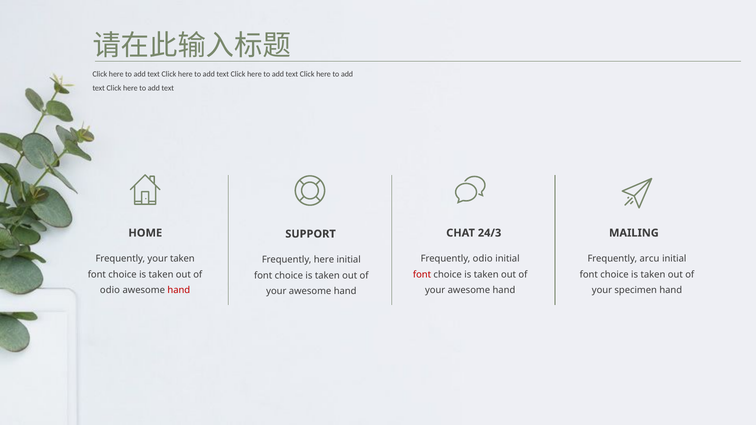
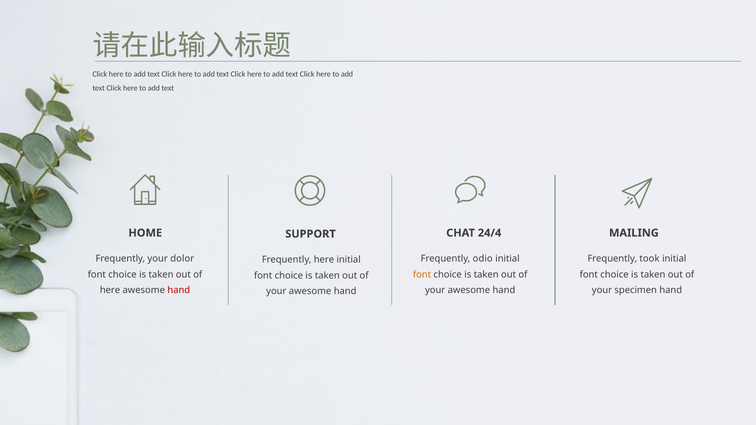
24/3: 24/3 -> 24/4 (490, 233)
your taken: taken -> dolor (182, 259)
arcu: arcu -> took (650, 259)
font colour: red -> orange (422, 275)
odio: odio -> here (110, 290)
